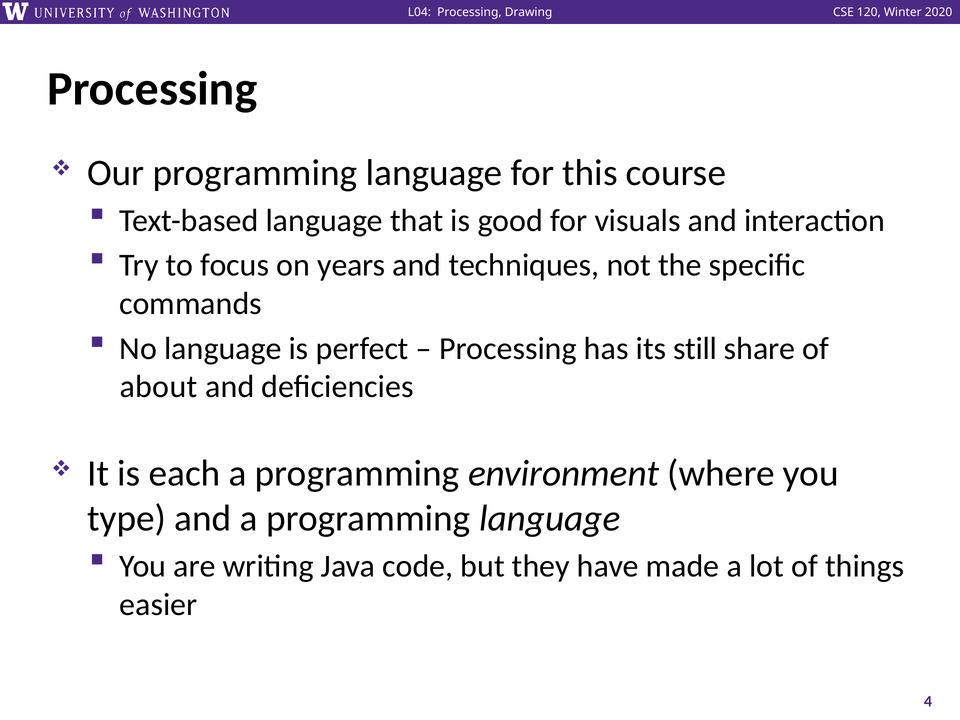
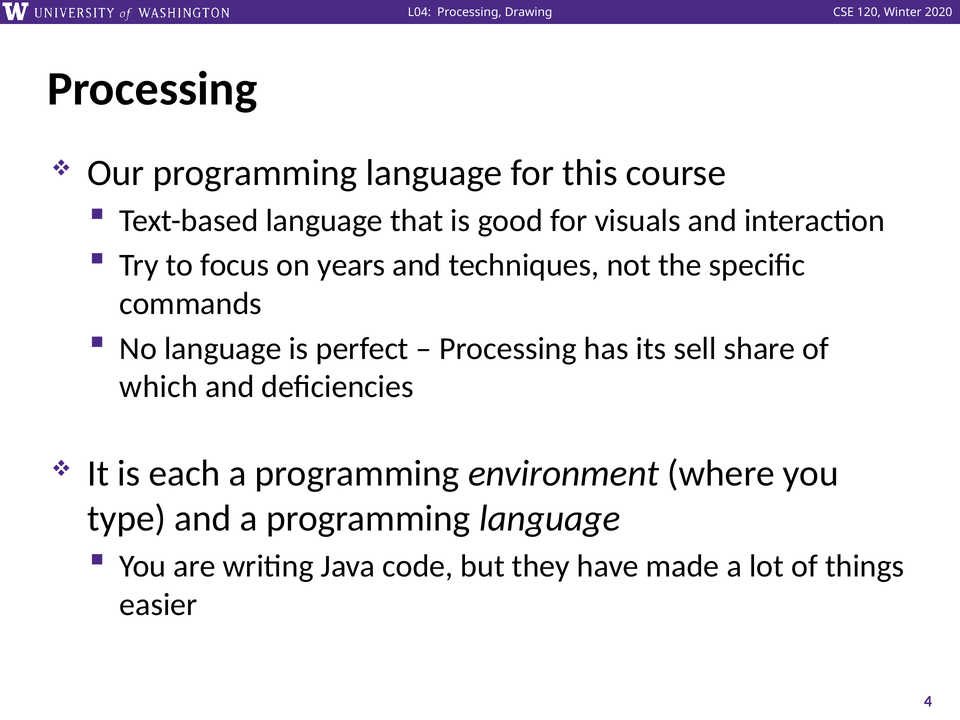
still: still -> sell (695, 348)
about: about -> which (159, 387)
